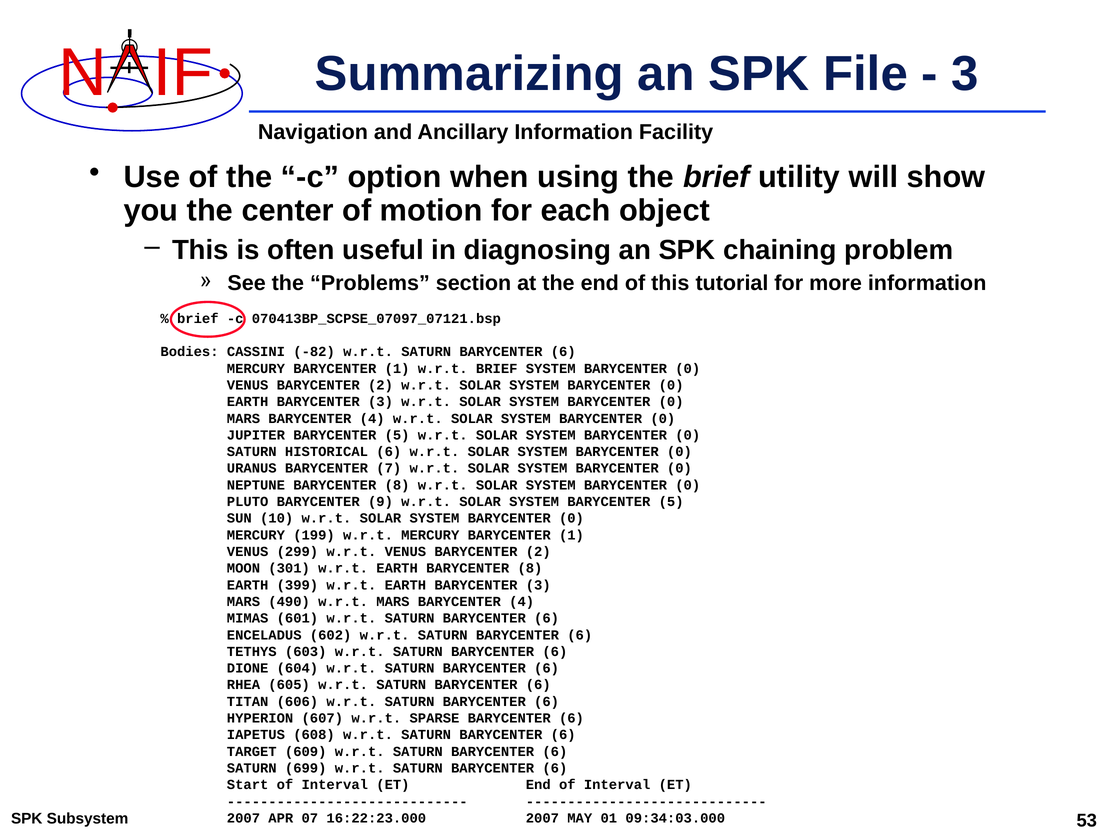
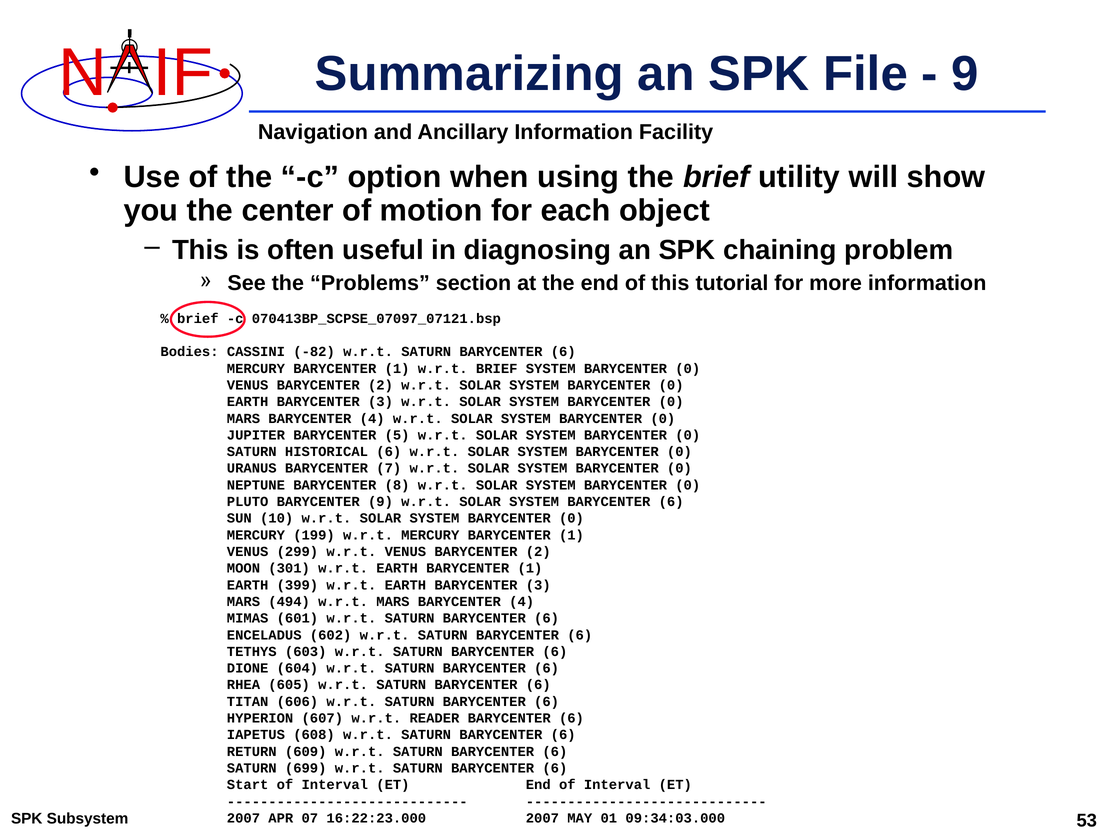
3: 3 -> 9 (965, 74)
SYSTEM BARYCENTER 5: 5 -> 6 (671, 501)
EARTH BARYCENTER 8: 8 -> 1 (530, 568)
490: 490 -> 494 (289, 601)
SPARSE: SPARSE -> READER (434, 718)
TARGET: TARGET -> RETURN (252, 751)
